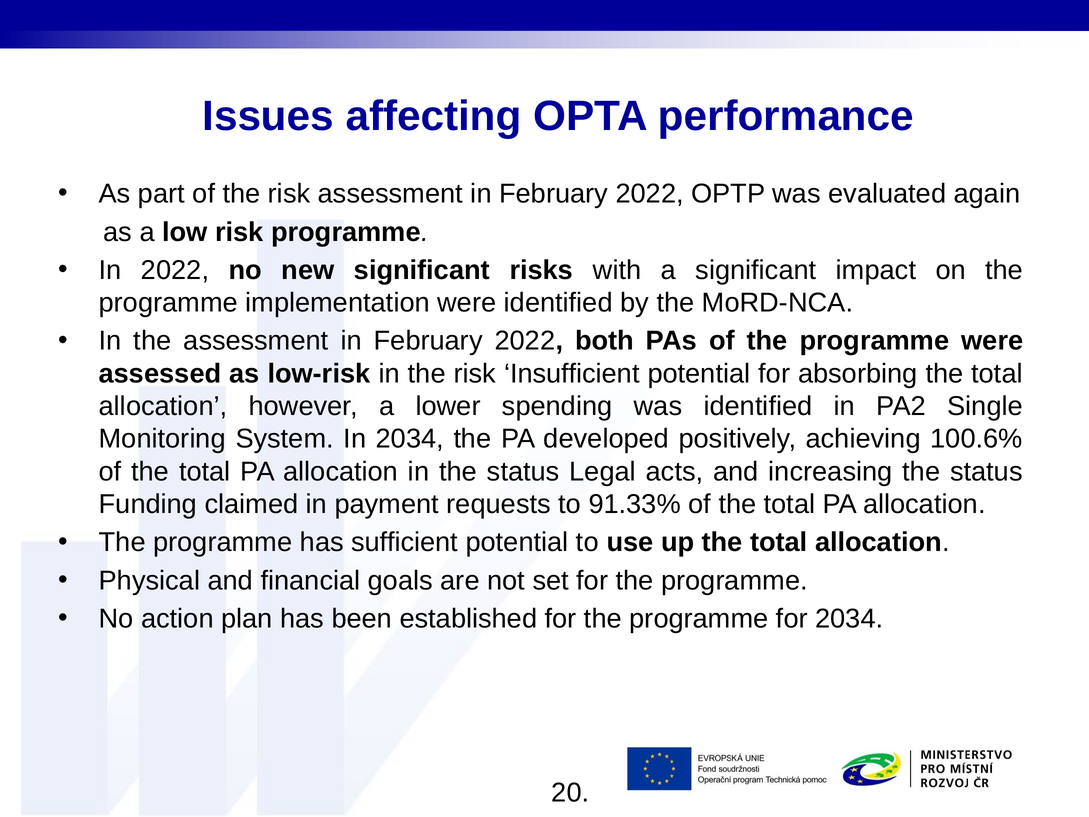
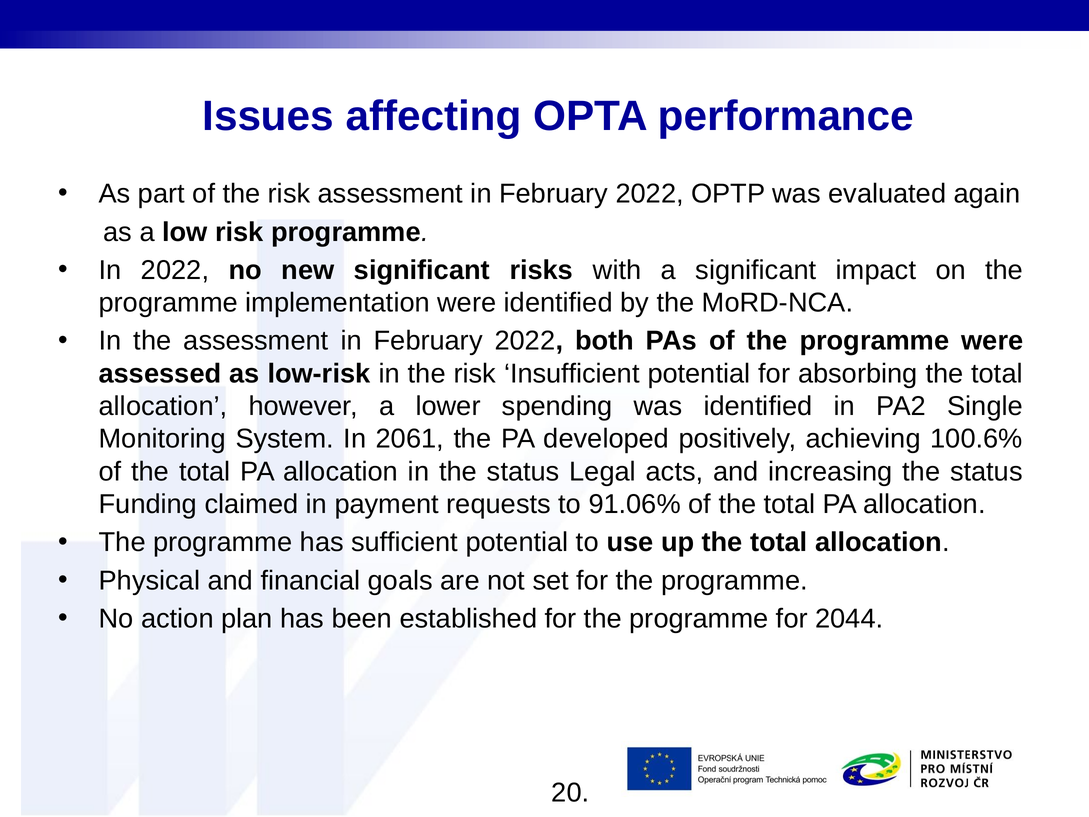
In 2034: 2034 -> 2061 (410, 439)
91.33%: 91.33% -> 91.06% (635, 504)
for 2034: 2034 -> 2044 (849, 619)
